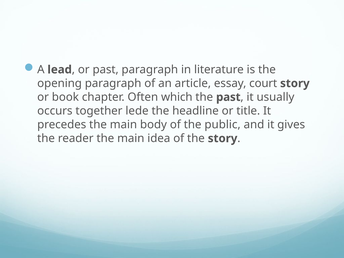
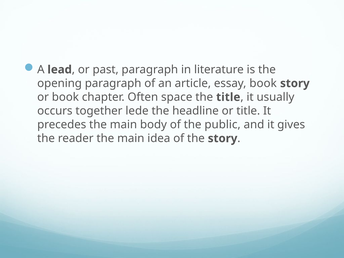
essay court: court -> book (263, 83)
which: which -> space (177, 97)
the past: past -> title (228, 97)
